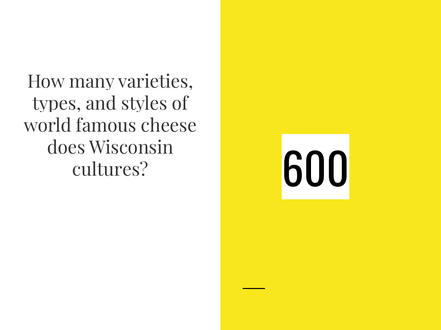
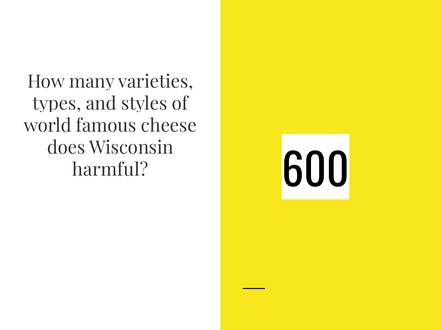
cultures: cultures -> harmful (110, 170)
